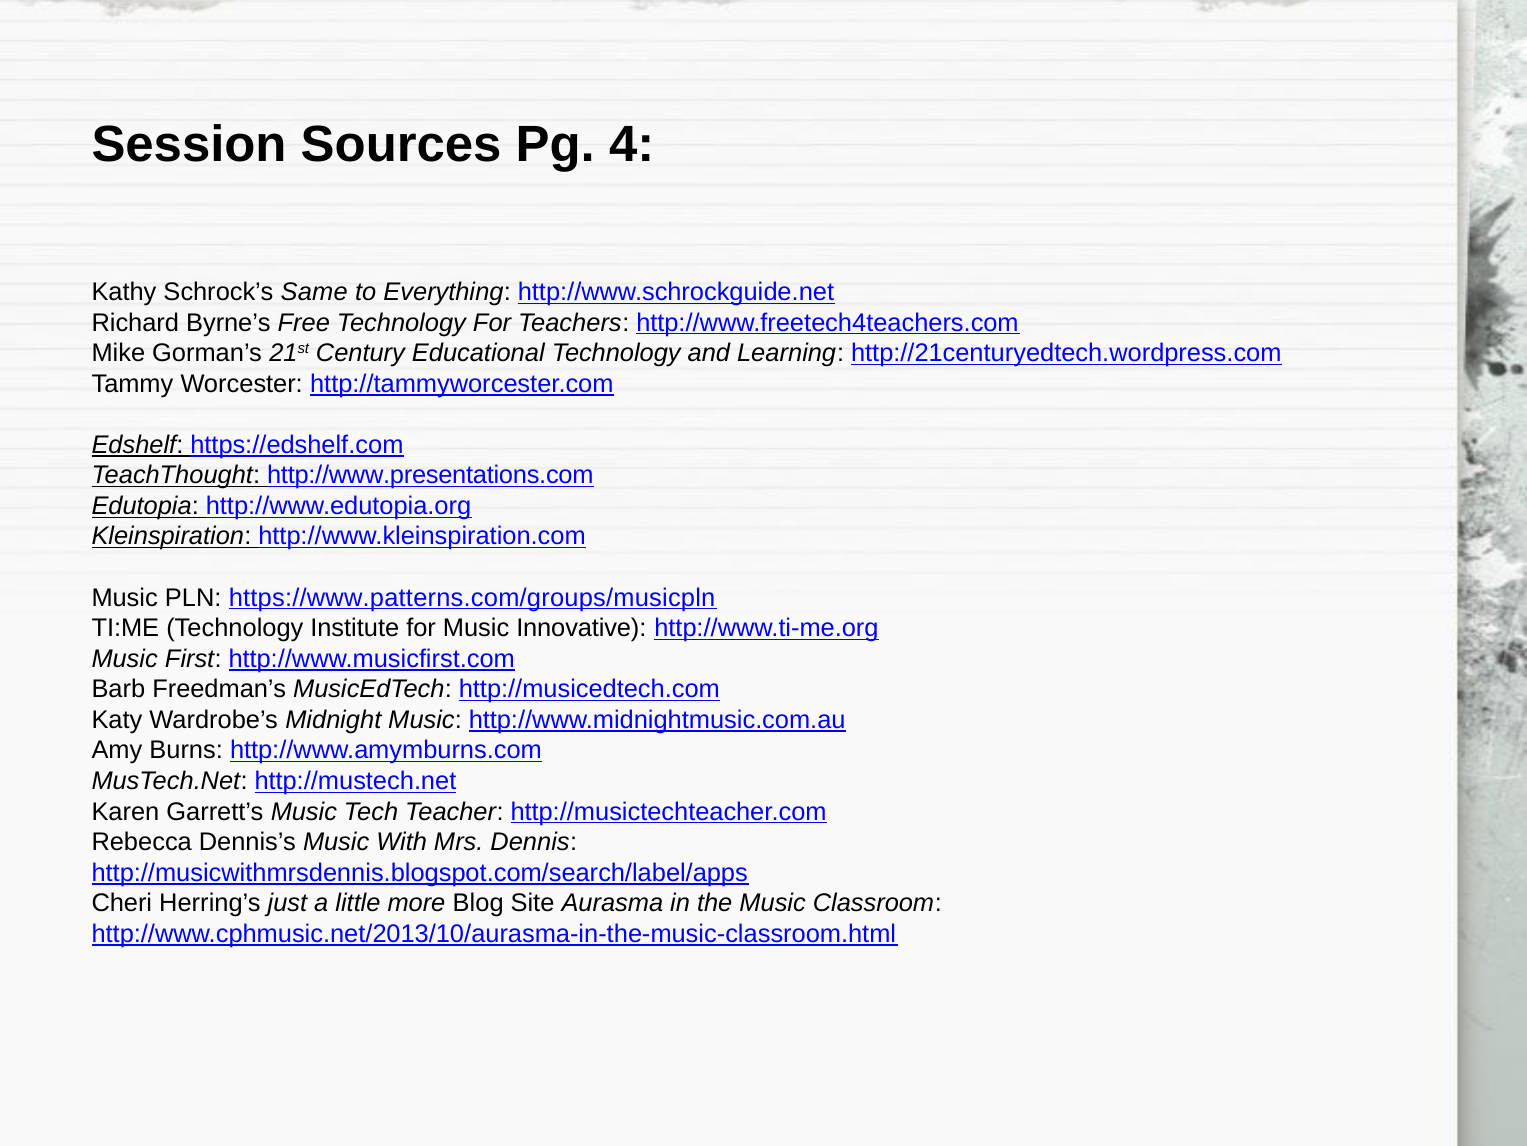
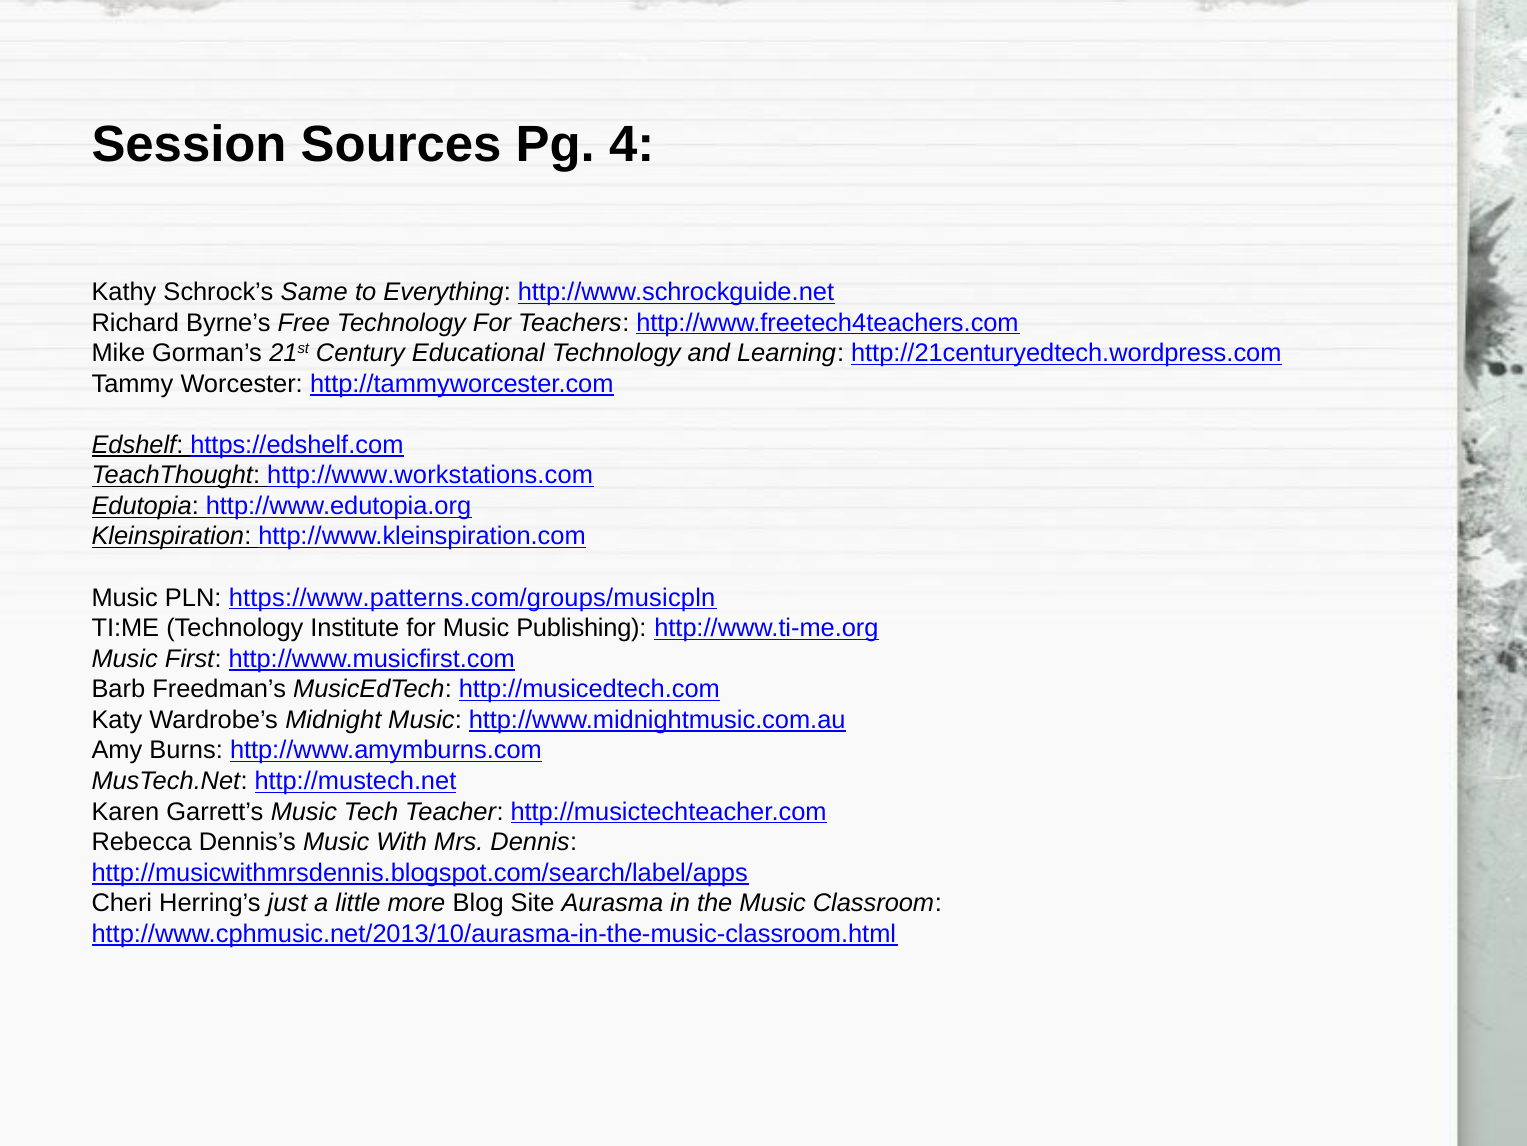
http://www.presentations.com: http://www.presentations.com -> http://www.workstations.com (430, 475)
Innovative: Innovative -> Publishing (581, 628)
